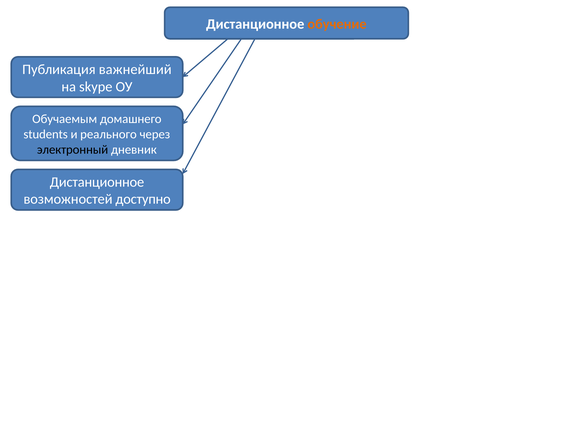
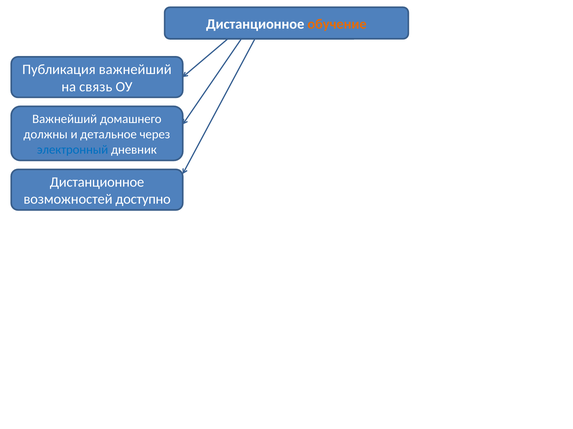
skype: skype -> связь (96, 87)
Обучаемым: Обучаемым -> Важнейший (65, 119)
students: students -> должны (46, 134)
реального: реального -> детальное (109, 134)
электронный colour: black -> blue (73, 150)
